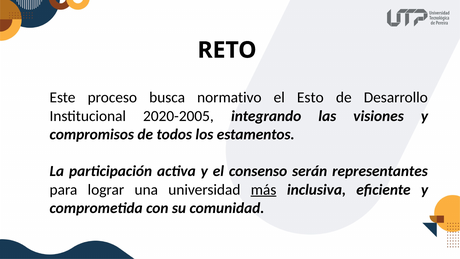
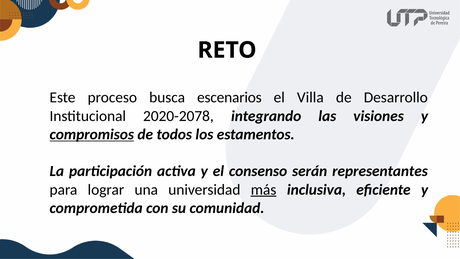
normativo: normativo -> escenarios (229, 97)
Esto: Esto -> Villa (310, 97)
2020-2005: 2020-2005 -> 2020-2078 (178, 116)
compromisos underline: none -> present (92, 134)
